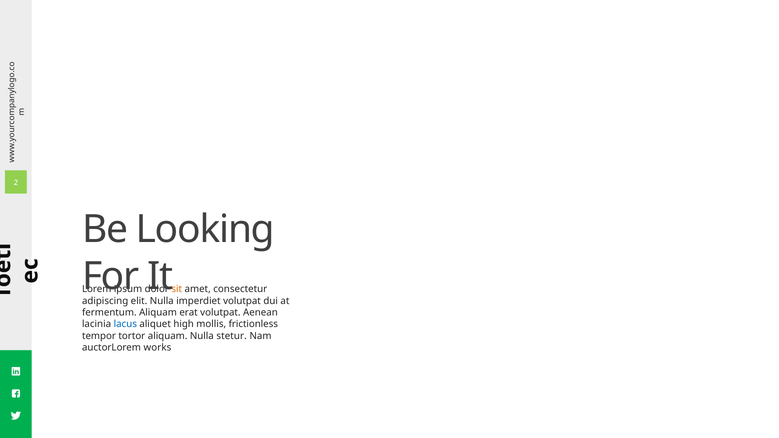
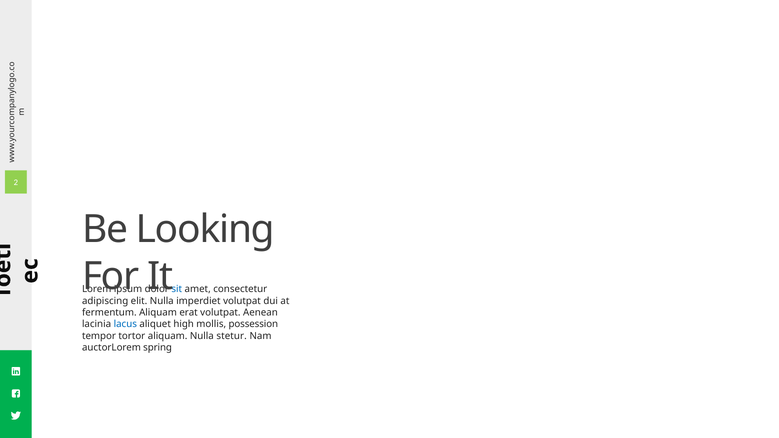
sit colour: orange -> blue (177, 289)
frictionless: frictionless -> possession (253, 324)
works: works -> spring (158, 348)
